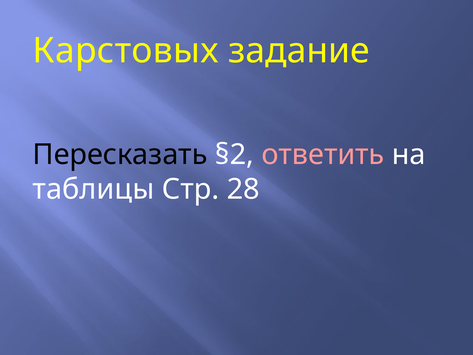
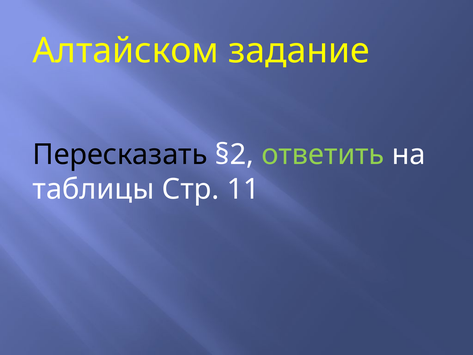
Карстовых: Карстовых -> Алтайском (126, 51)
ответить colour: pink -> light green (323, 154)
28: 28 -> 11 (243, 189)
